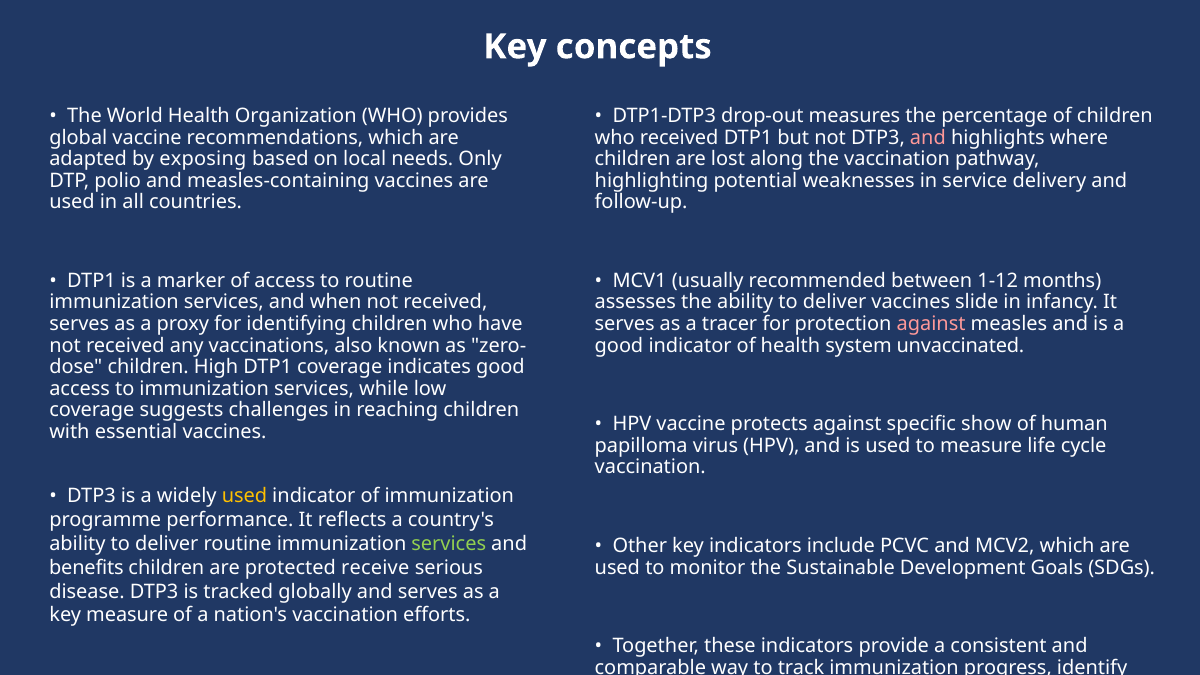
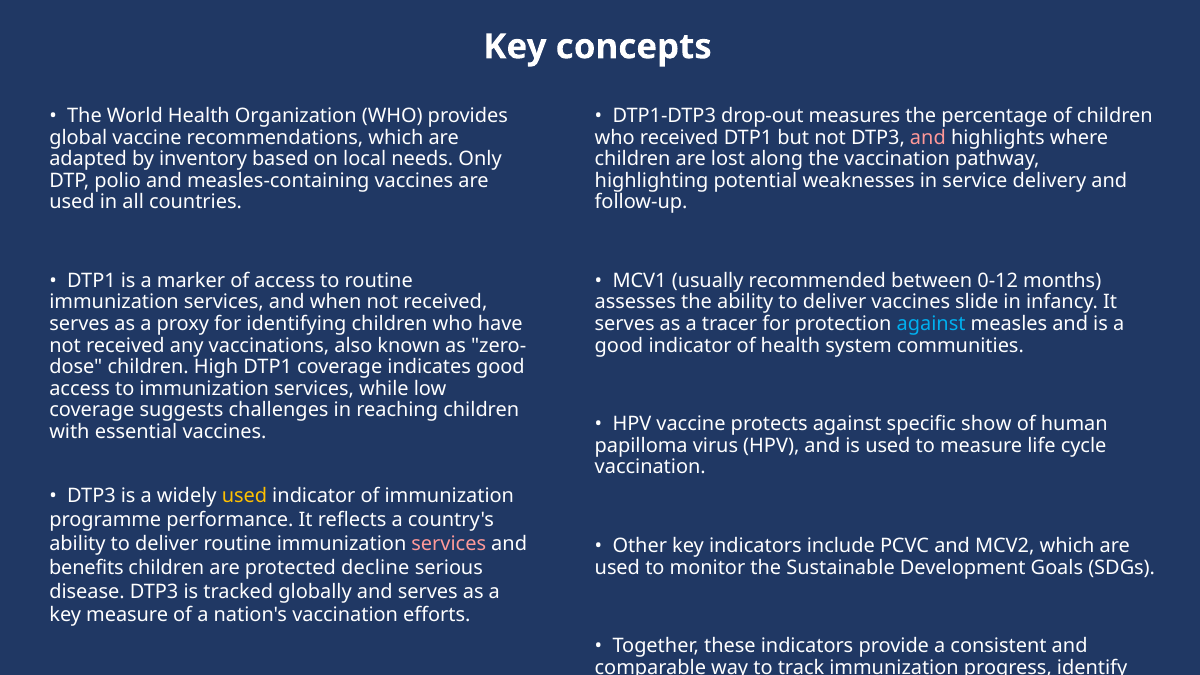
exposing: exposing -> inventory (203, 159)
1-12: 1-12 -> 0-12 (998, 281)
against colour: pink -> light blue (931, 324)
system unvaccinated: unvaccinated -> communities (960, 346)
services colour: light green -> pink (449, 543)
receive: receive -> decline (375, 567)
